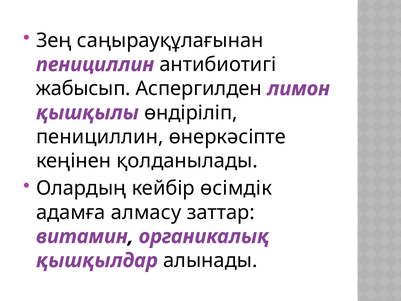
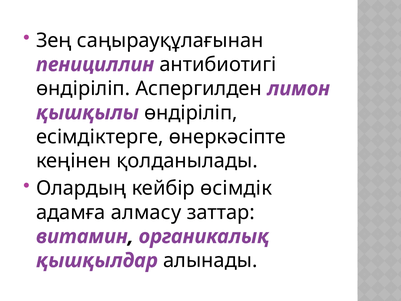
жабысып: жабысып -> өндіріліп (83, 89)
пенициллин: пенициллин -> есімдіктерге (100, 137)
